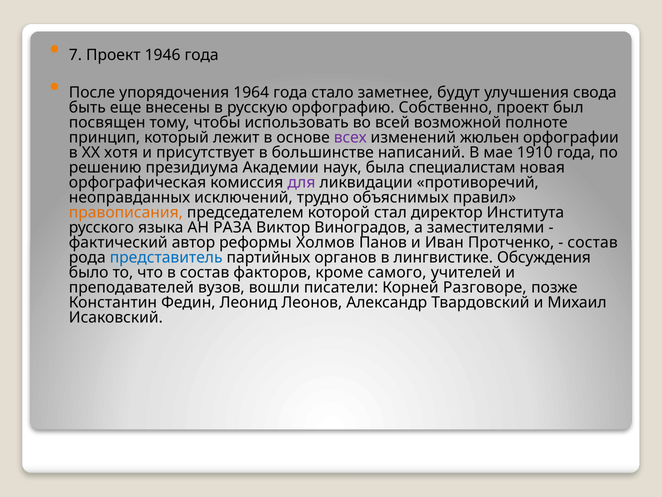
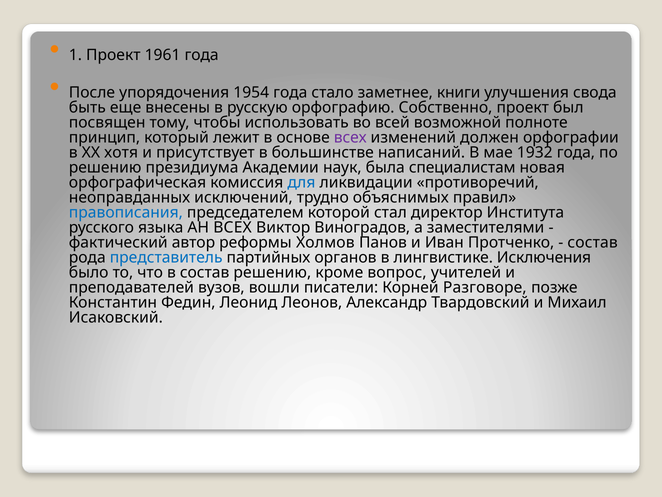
7: 7 -> 1 (75, 55)
1946: 1946 -> 1961 (163, 55)
1964: 1964 -> 1954 (251, 92)
будут: будут -> книги (459, 92)
жюльен: жюльен -> должен (489, 137)
1910: 1910 -> 1932 (535, 152)
для colour: purple -> blue (301, 182)
правописания colour: orange -> blue (126, 212)
АН РАЗА: РАЗА -> ВСЕХ (233, 227)
Обсуждения: Обсуждения -> Исключения (544, 257)
состав факторов: факторов -> решению (272, 272)
самого: самого -> вопрос (397, 272)
